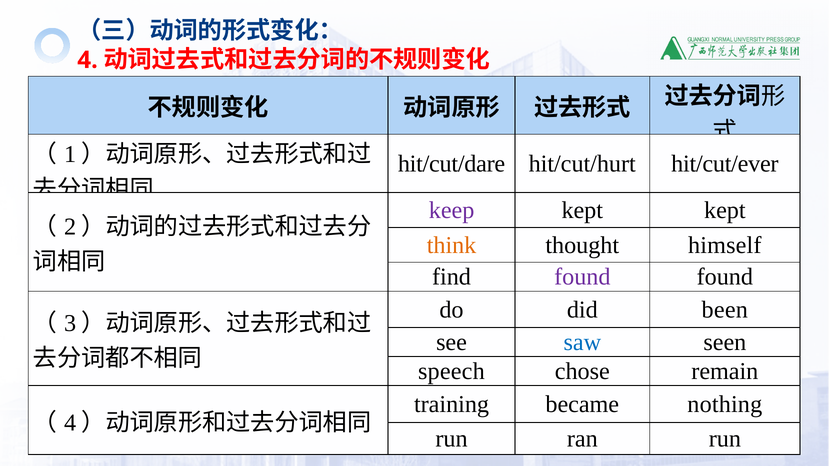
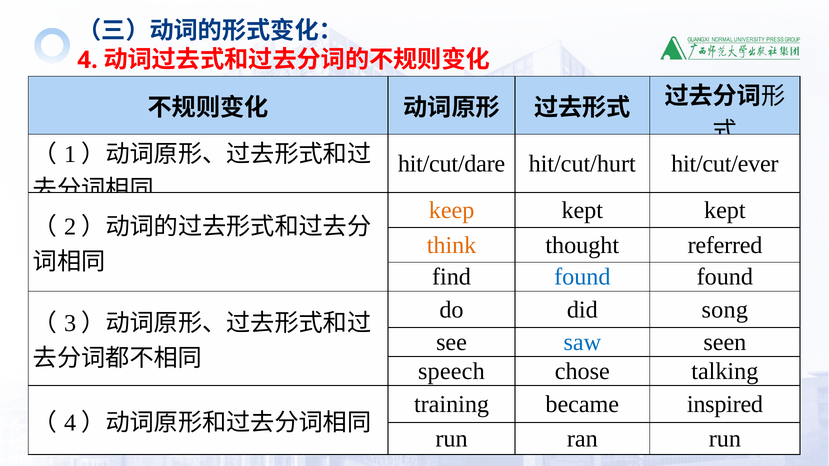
keep colour: purple -> orange (452, 210)
himself: himself -> referred (725, 245)
found colour: purple -> blue (582, 277)
been: been -> song (725, 310)
remain: remain -> talking (725, 372)
nothing: nothing -> inspired (725, 405)
